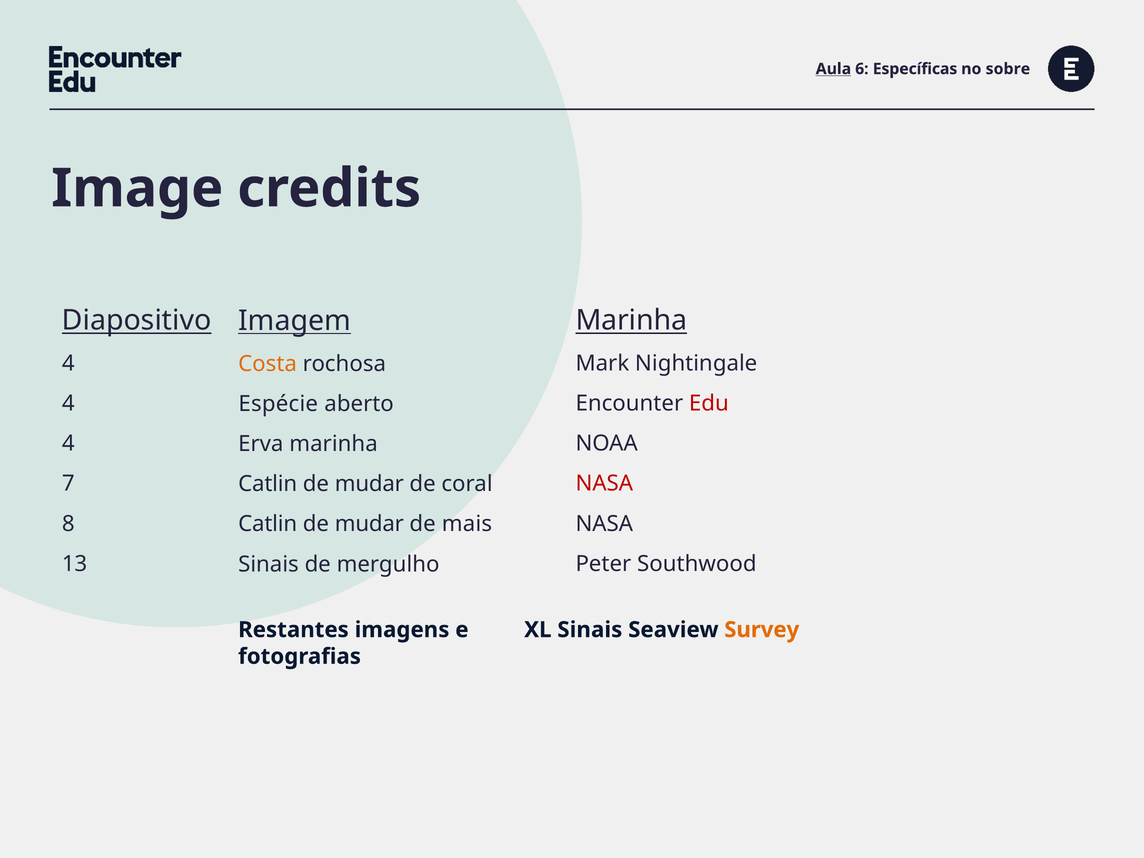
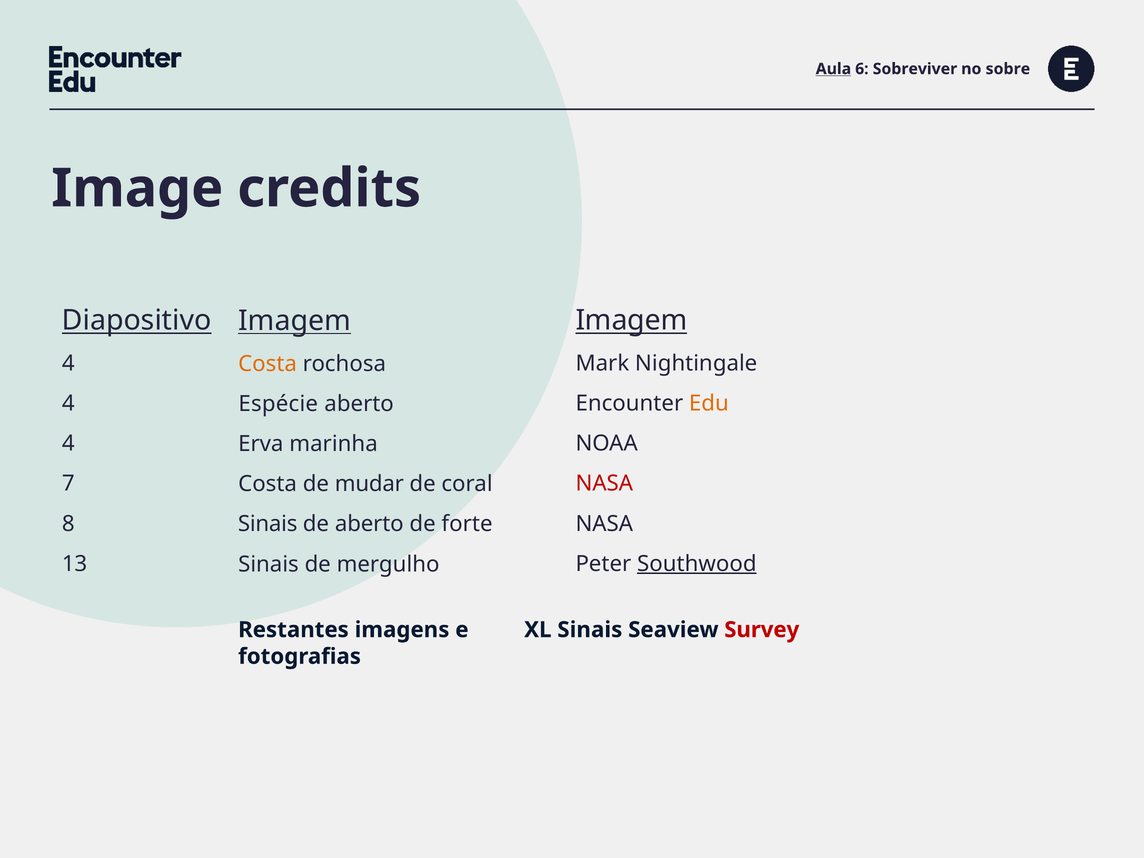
Específicas: Específicas -> Sobreviver (915, 69)
Marinha: Marinha -> Imagem (631, 320)
Edu colour: red -> orange (709, 404)
Catlin: Catlin -> Costa (268, 484)
Catlin: Catlin -> Sinais (268, 524)
mudar: mudar -> aberto (369, 524)
mais: mais -> forte (467, 524)
Southwood underline: none -> present (697, 564)
Survey colour: orange -> red (762, 630)
